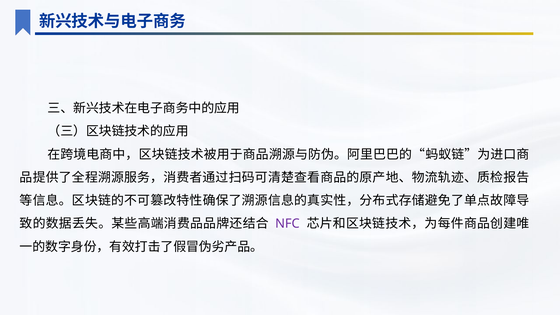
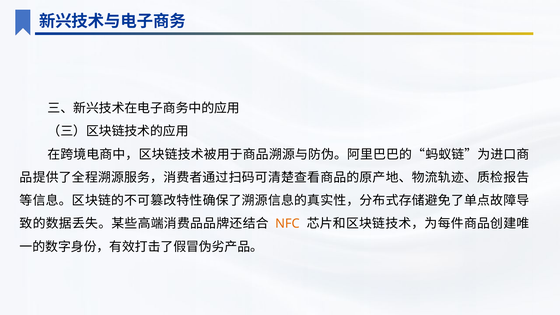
NFC colour: purple -> orange (287, 224)
